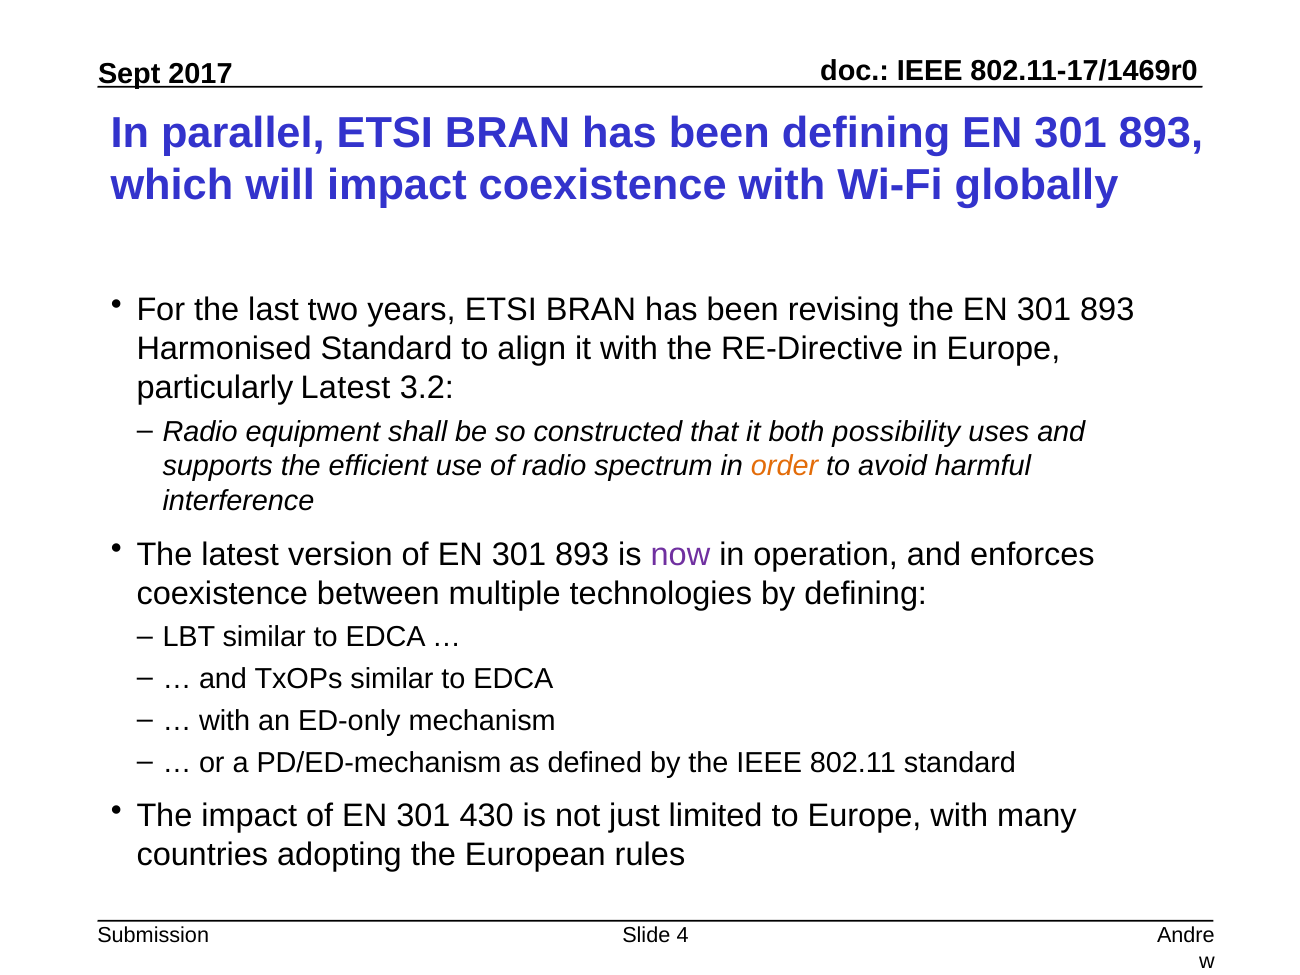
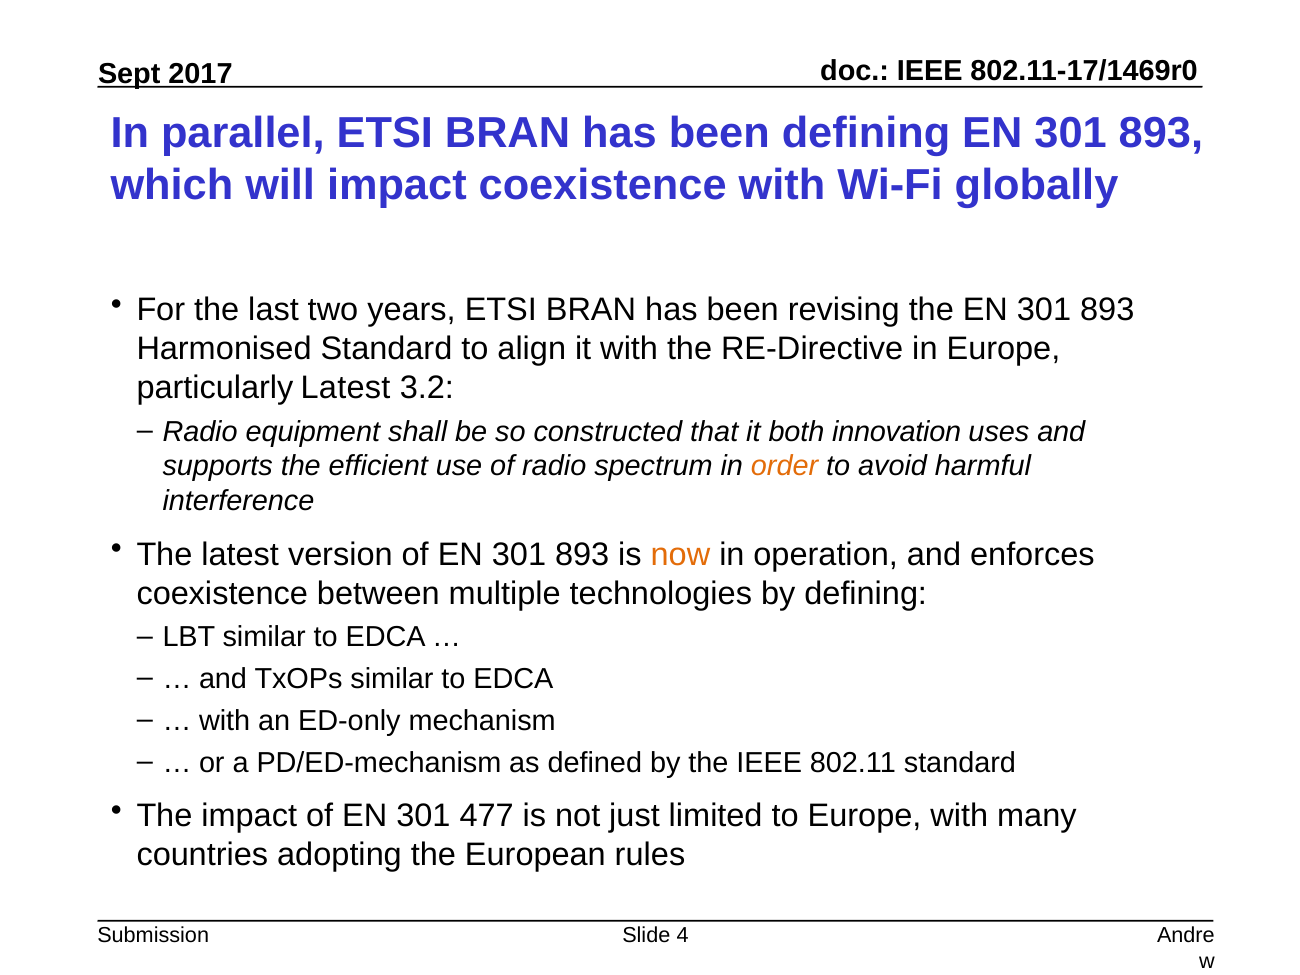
possibility: possibility -> innovation (897, 432)
now colour: purple -> orange (680, 554)
430: 430 -> 477 (487, 816)
